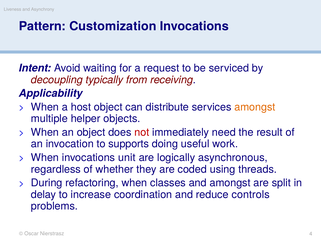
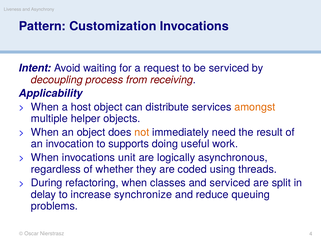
typically: typically -> process (104, 80)
not colour: red -> orange (142, 132)
and amongst: amongst -> serviced (230, 183)
coordination: coordination -> synchronize (143, 194)
controls: controls -> queuing (251, 194)
